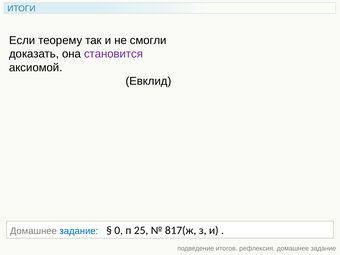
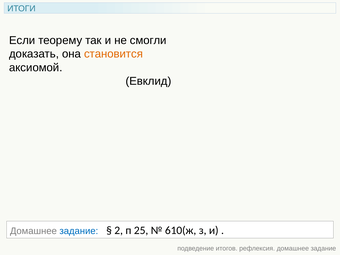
становится colour: purple -> orange (113, 54)
0: 0 -> 2 (119, 230)
817(ж: 817(ж -> 610(ж (181, 230)
